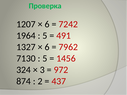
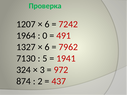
5: 5 -> 0 (45, 36)
1456: 1456 -> 1941 (66, 59)
